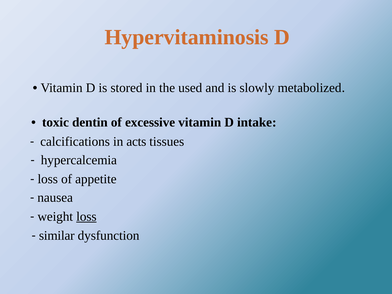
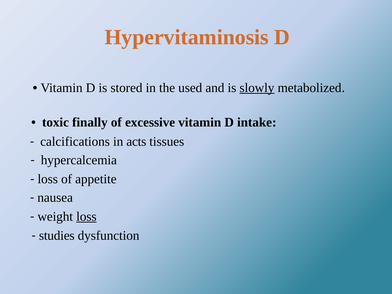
slowly underline: none -> present (257, 88)
dentin: dentin -> finally (90, 122)
similar: similar -> studies (57, 236)
